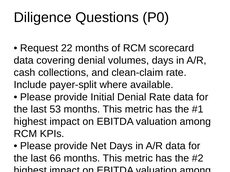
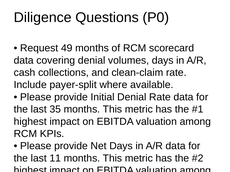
22: 22 -> 49 (67, 48)
53: 53 -> 35 (55, 110)
66: 66 -> 11 (55, 159)
